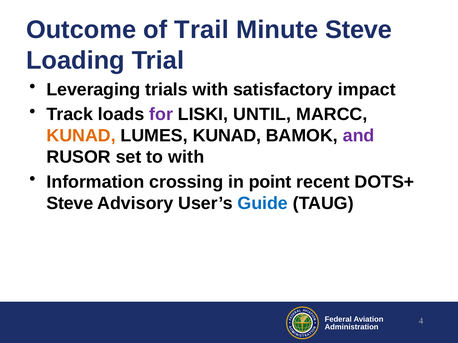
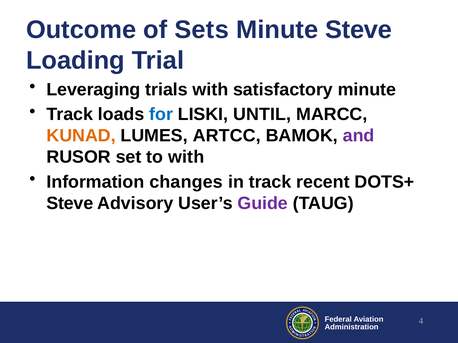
Trail: Trail -> Sets (202, 30)
satisfactory impact: impact -> minute (367, 90)
for colour: purple -> blue (161, 115)
LUMES KUNAD: KUNAD -> ARTCC (227, 136)
crossing: crossing -> changes (186, 182)
in point: point -> track (270, 182)
Guide colour: blue -> purple (263, 204)
